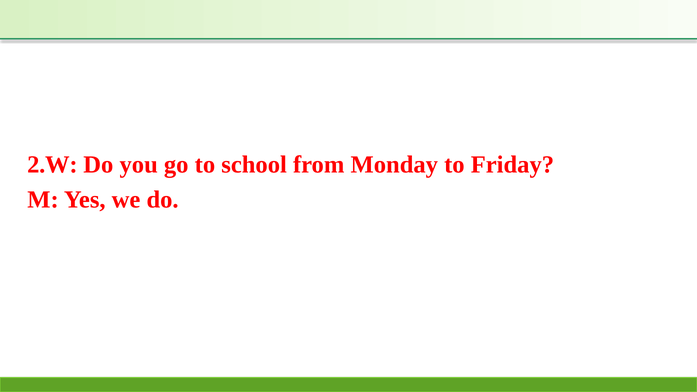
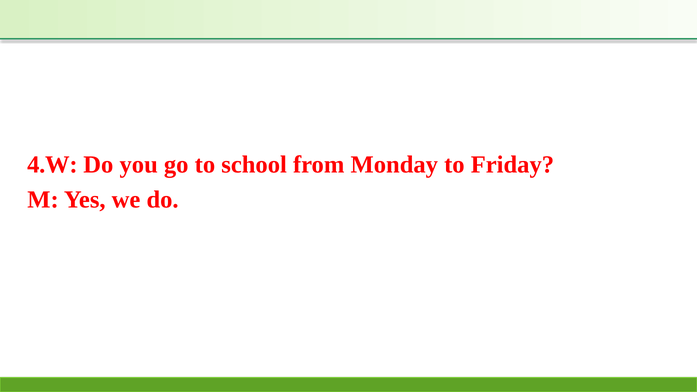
2.W: 2.W -> 4.W (52, 164)
